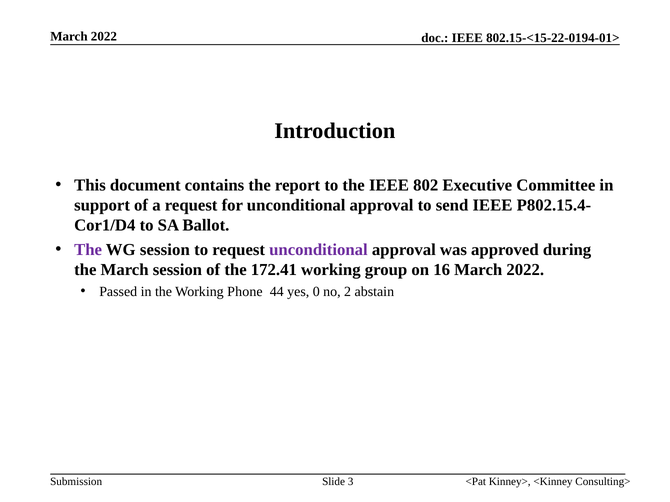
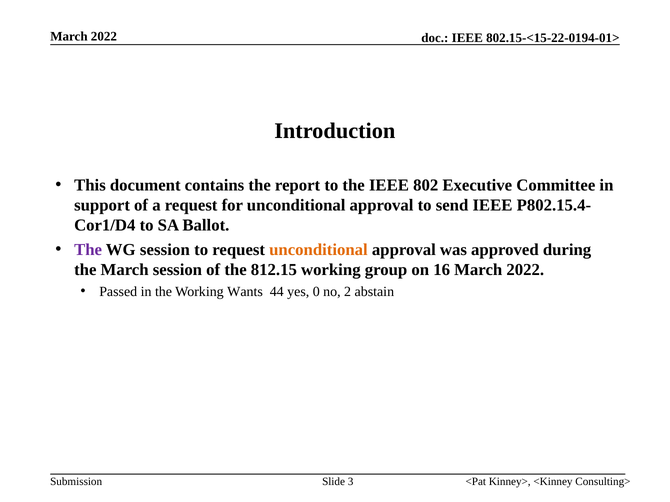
unconditional colour: purple -> orange (318, 250)
172.41: 172.41 -> 812.15 (274, 270)
Phone: Phone -> Wants (245, 292)
